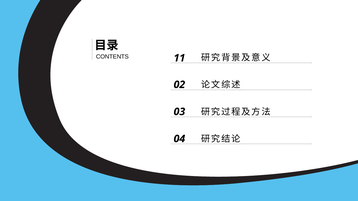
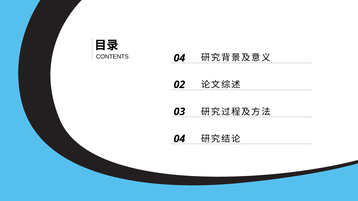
CONTENTS 11: 11 -> 04 (179, 58)
